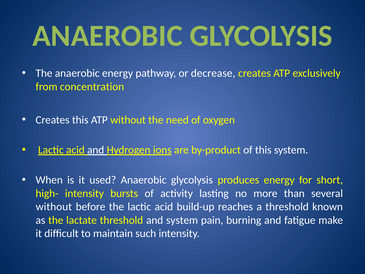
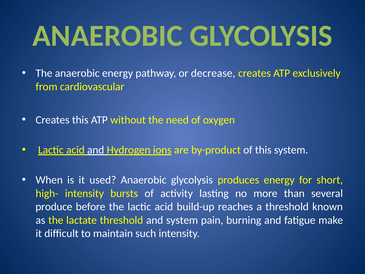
concentration: concentration -> cardiovascular (92, 87)
without: without -> produce (54, 207)
